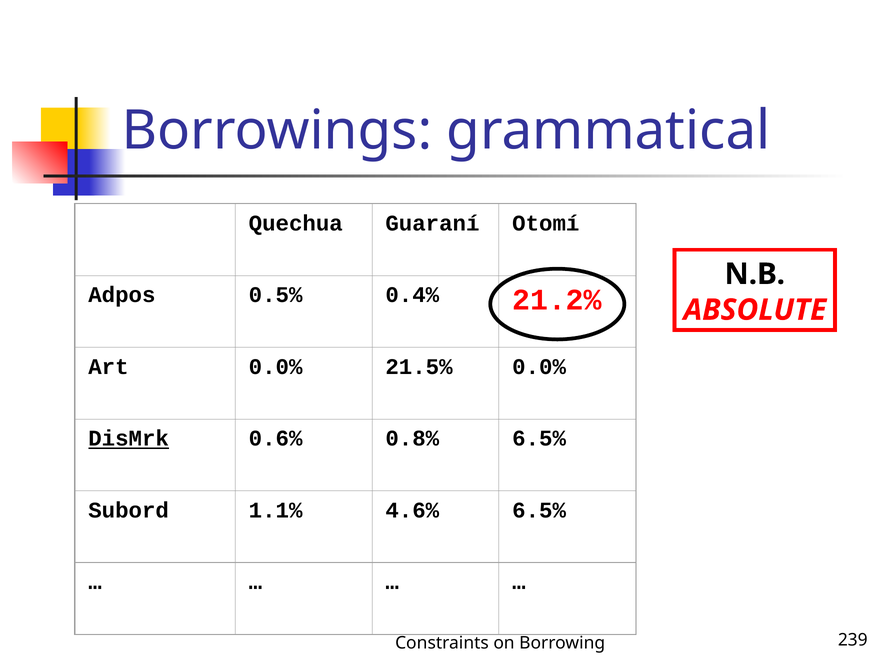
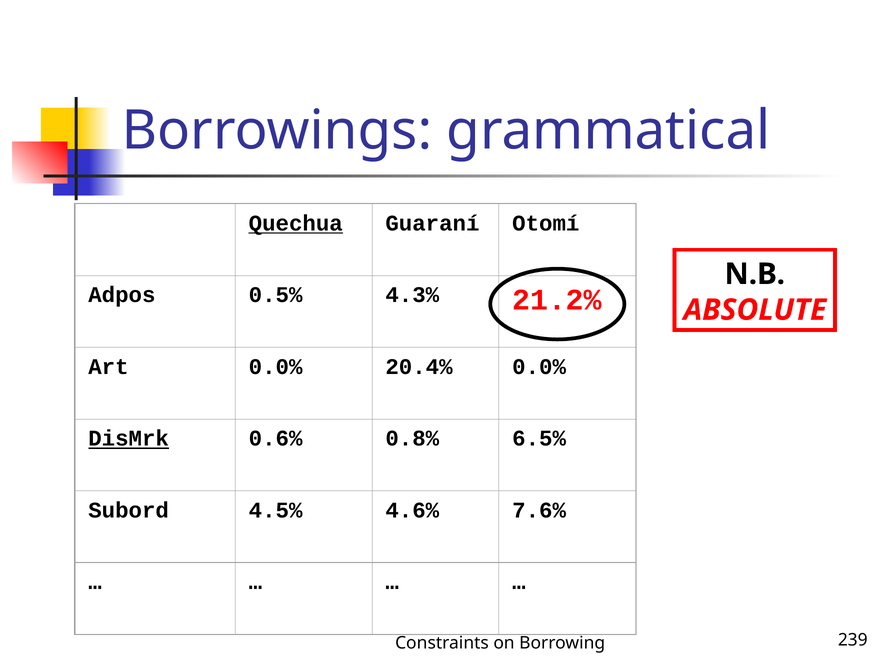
Quechua underline: none -> present (296, 223)
0.4%: 0.4% -> 4.3% (412, 295)
21.5%: 21.5% -> 20.4% (419, 367)
1.1%: 1.1% -> 4.5% (276, 510)
4.6% 6.5%: 6.5% -> 7.6% (539, 510)
